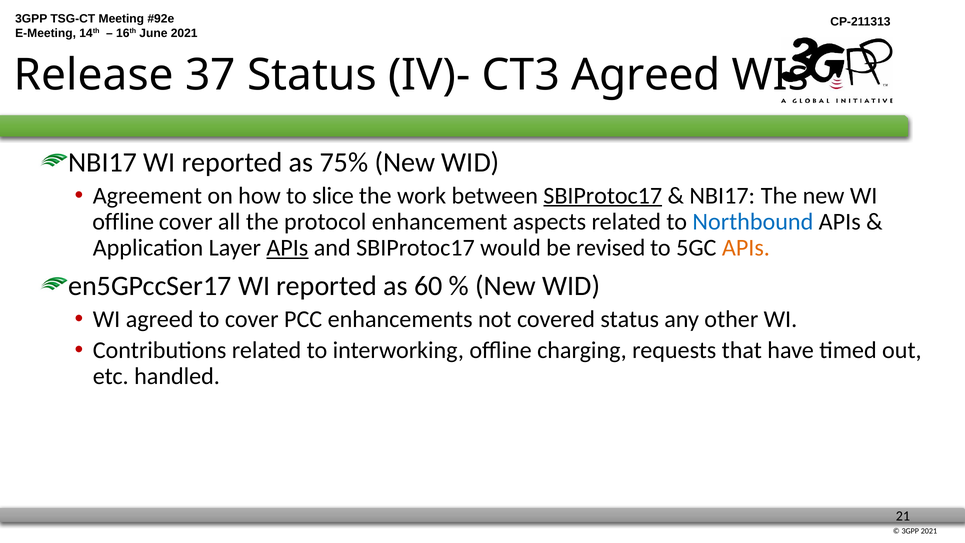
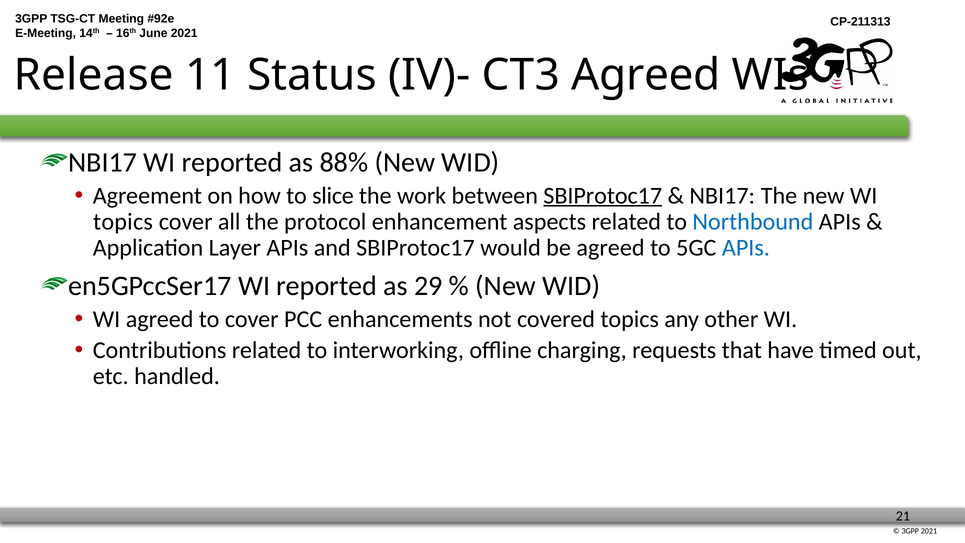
37: 37 -> 11 (210, 75)
75%: 75% -> 88% (344, 162)
offline: offline -> topics (123, 222)
APIs underline: present -> none (287, 248)
be revised: revised -> agreed (611, 248)
APIs colour: orange -> blue (746, 248)
60: 60 -> 29 (428, 286)
covered status: status -> topics (630, 319)
